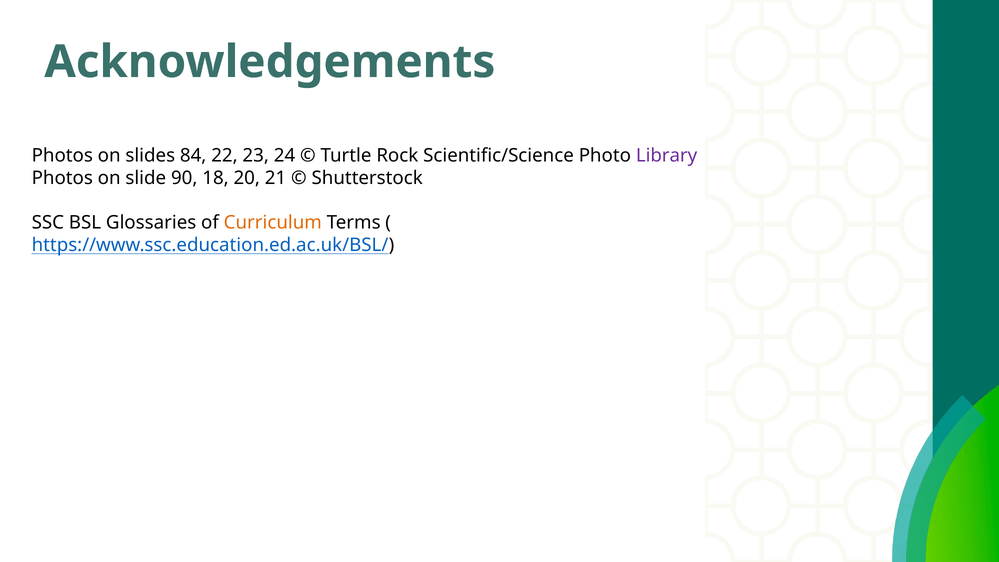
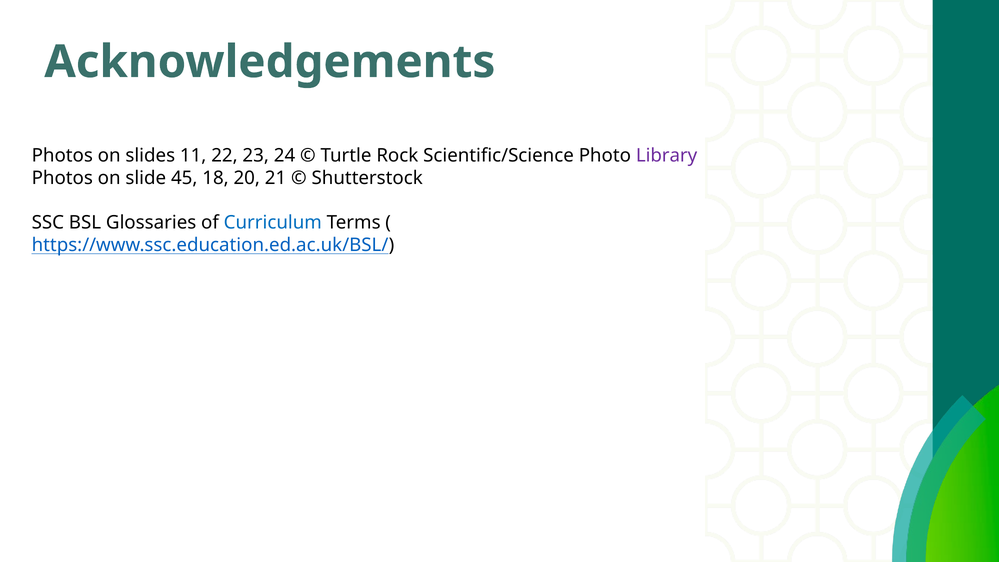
84: 84 -> 11 (193, 155)
90: 90 -> 45 (184, 178)
Curriculum colour: orange -> blue (273, 223)
